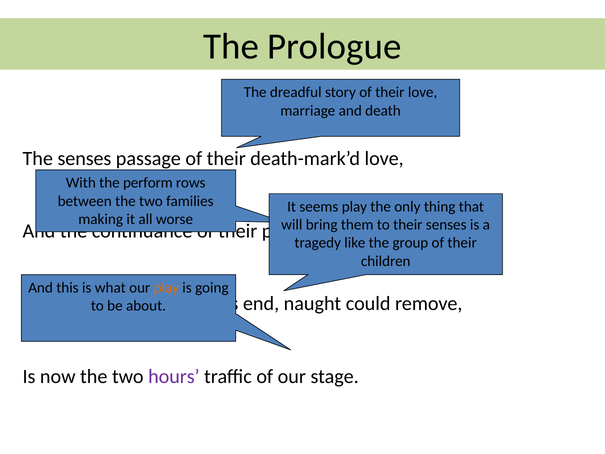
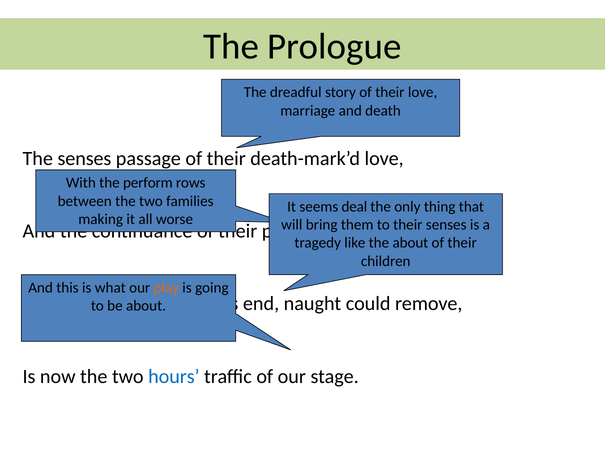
seems play: play -> deal (354, 207)
the group: group -> about (410, 243)
hours colour: purple -> blue (174, 376)
